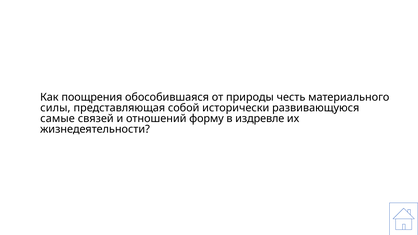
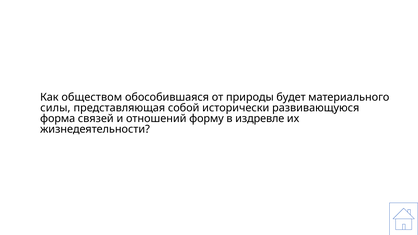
поощрения: поощрения -> обществом (92, 97)
честь: честь -> будет (291, 97)
самые: самые -> форма (58, 119)
